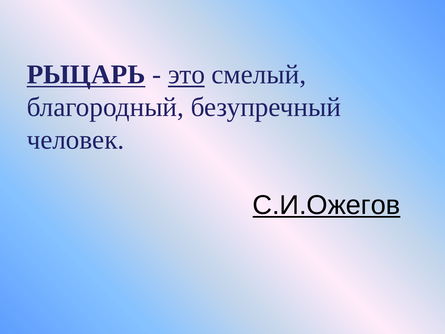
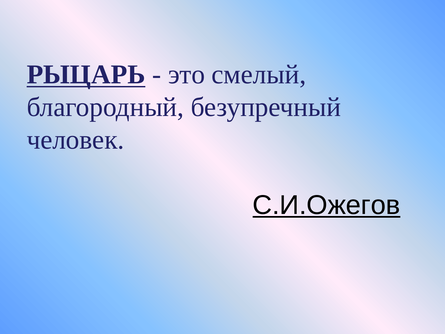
это underline: present -> none (186, 75)
